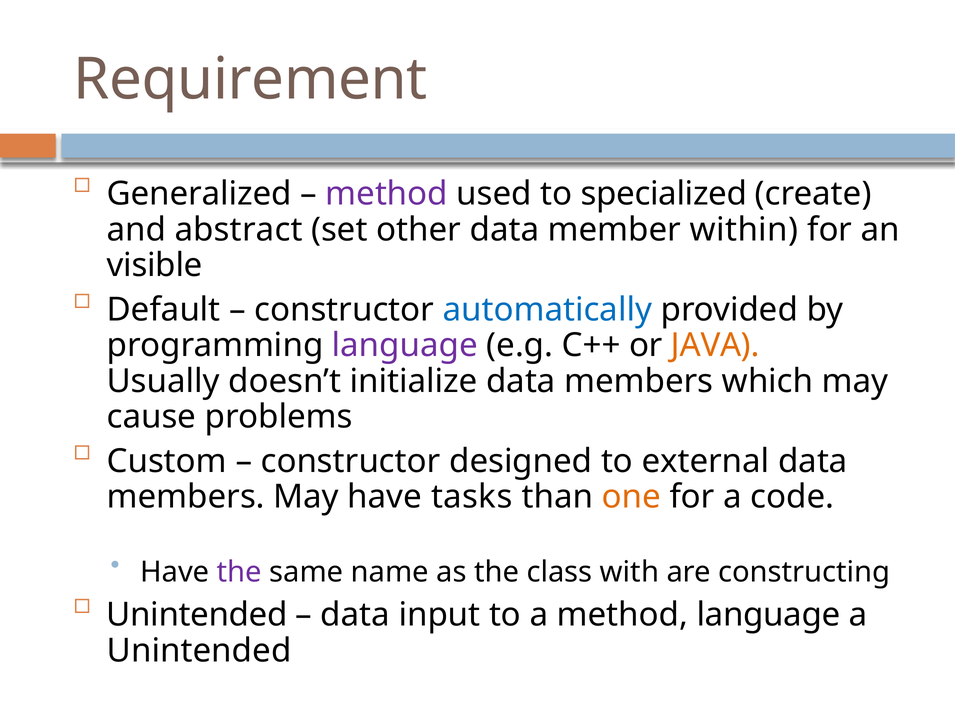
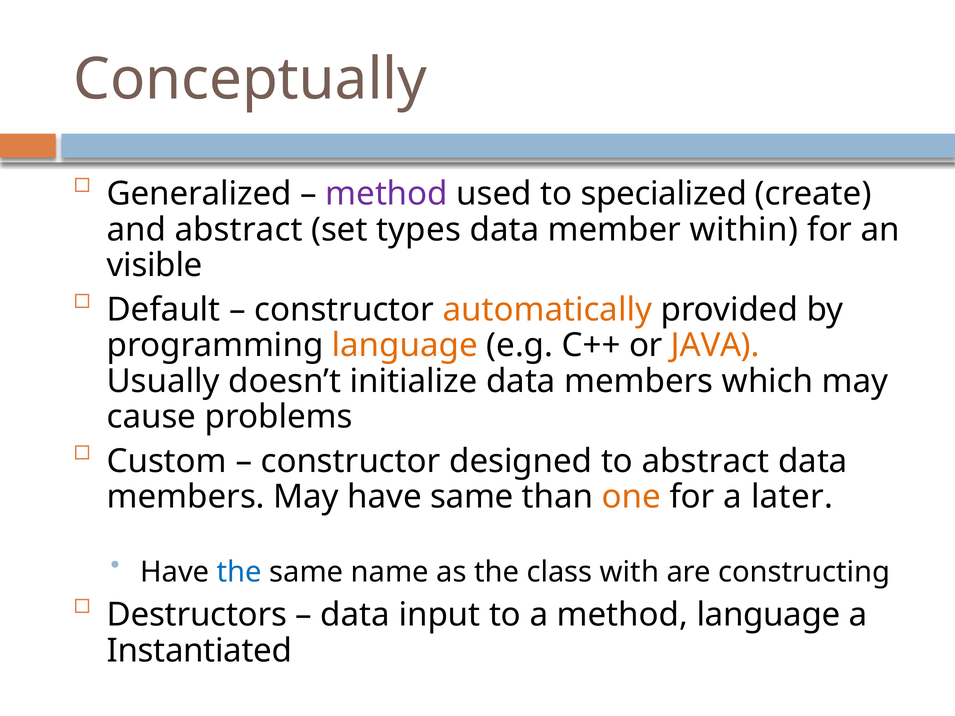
Requirement: Requirement -> Conceptually (250, 80)
other: other -> types (419, 230)
automatically colour: blue -> orange (547, 310)
language colour: purple -> orange (405, 346)
to external: external -> abstract (705, 461)
have tasks: tasks -> same (472, 497)
code: code -> later (792, 497)
the colour: purple -> blue (239, 573)
Unintended: Unintended -> Destructors (197, 615)
Unintended: Unintended -> Instantiated (199, 651)
